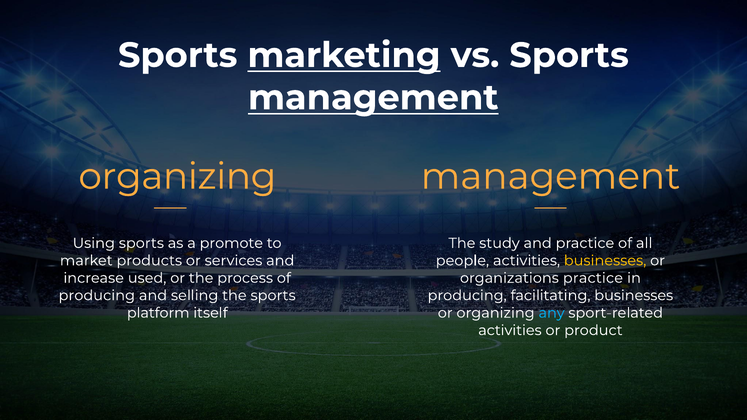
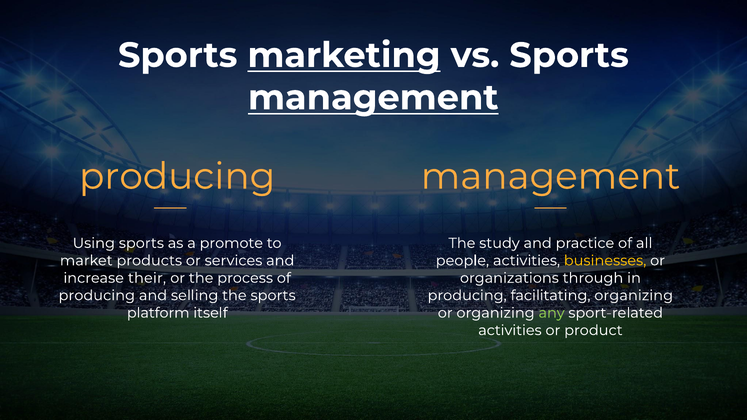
organizing: organizing -> producing (177, 177)
used: used -> their (147, 278)
organizations practice: practice -> through (593, 278)
facilitating businesses: businesses -> organizing (634, 296)
any colour: light blue -> light green (552, 313)
